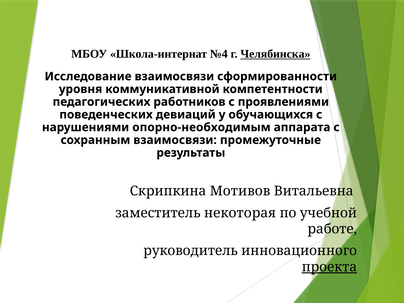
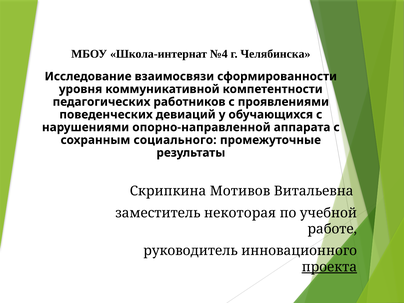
Челябинска underline: present -> none (275, 54)
опорно-необходимым: опорно-необходимым -> опорно-направленной (201, 127)
сохранным взаимосвязи: взаимосвязи -> социального (175, 140)
